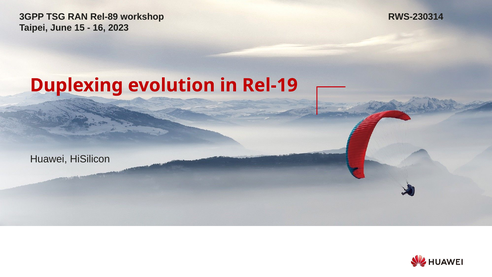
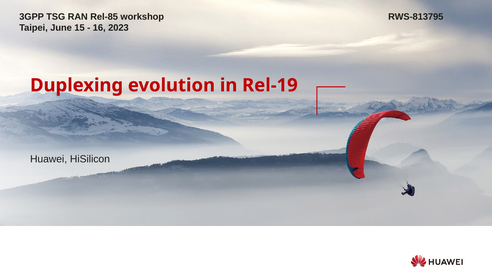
Rel-89: Rel-89 -> Rel-85 (104, 17)
RWS-230314: RWS-230314 -> RWS-813795 (416, 17)
